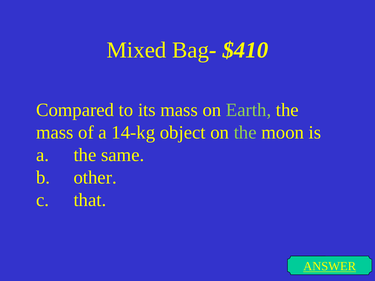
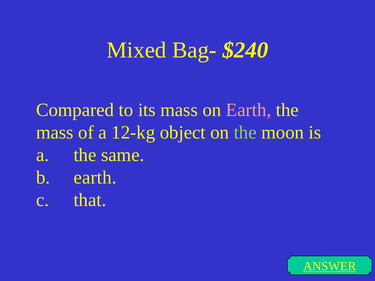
$410: $410 -> $240 (245, 50)
Earth colour: light green -> pink (249, 110)
14-kg: 14-kg -> 12-kg (133, 133)
b other: other -> earth (95, 178)
